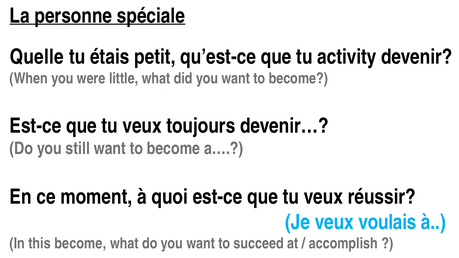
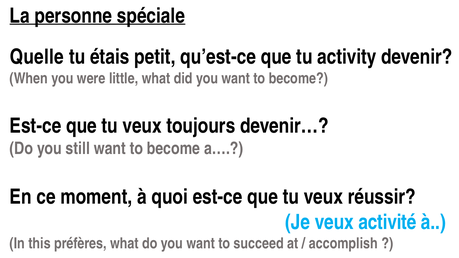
voulais: voulais -> activité (387, 222)
this become: become -> préfères (80, 244)
